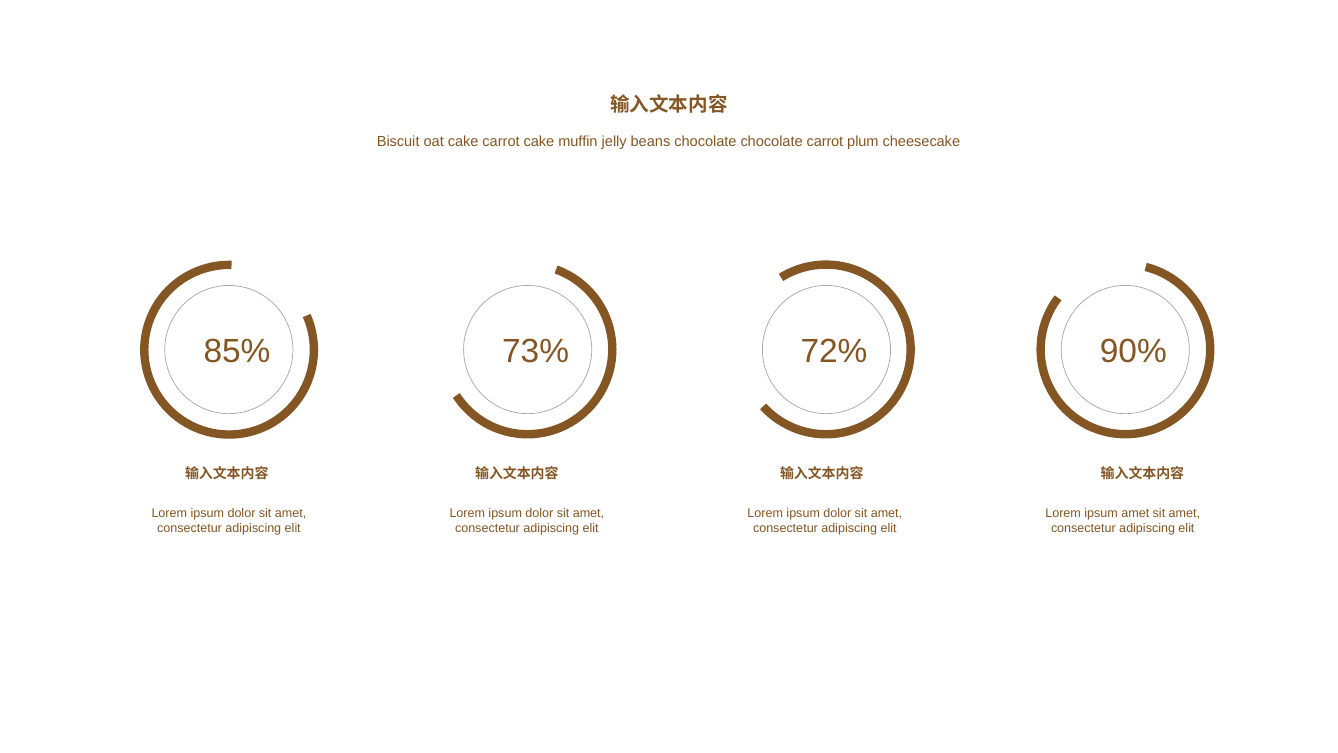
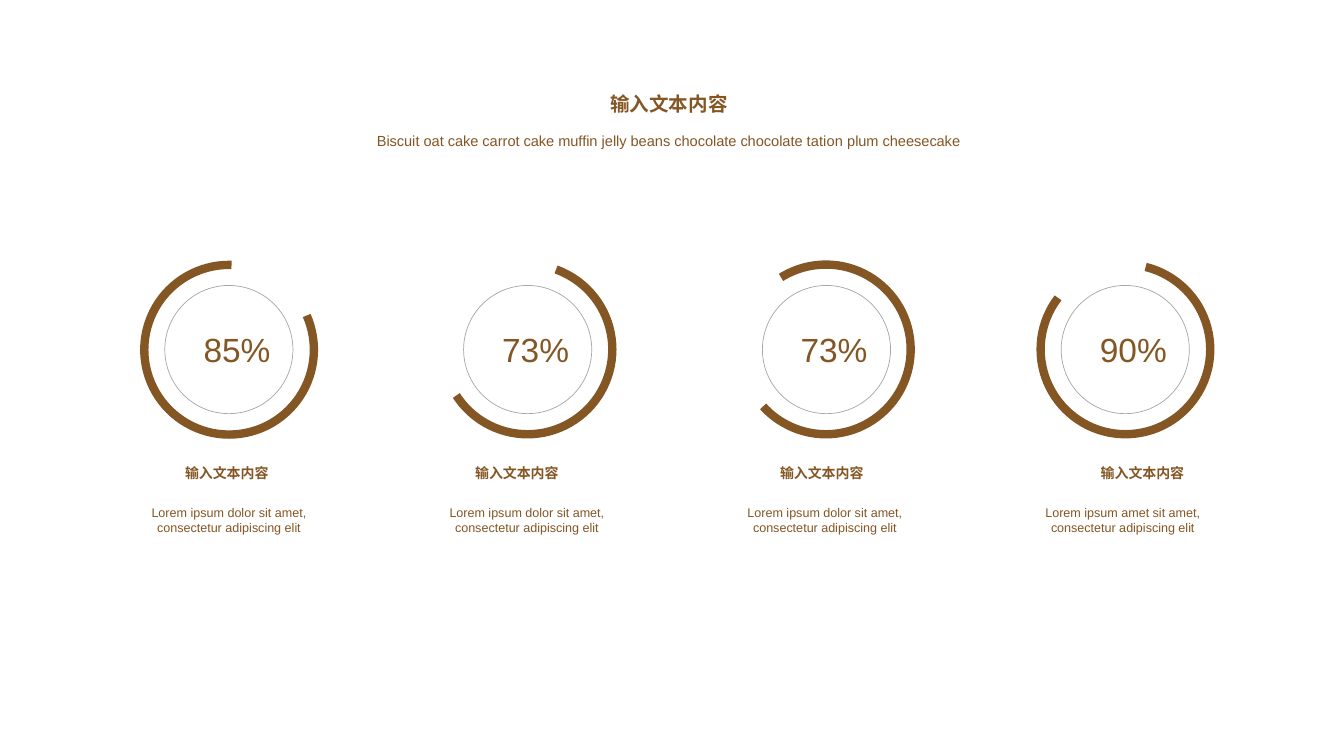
chocolate carrot: carrot -> tation (825, 141)
73% 72%: 72% -> 73% (834, 352)
